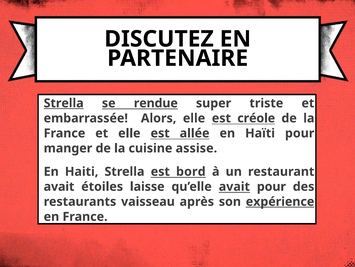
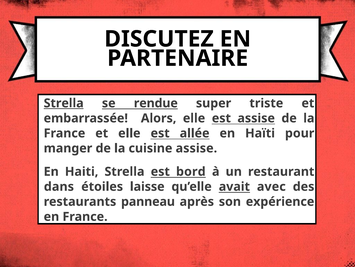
est créole: créole -> assise (256, 118)
avait: avait -> dans (59, 186)
avait pour: pour -> avec (271, 186)
vaisseau: vaisseau -> panneau (148, 201)
expérience underline: present -> none (280, 201)
